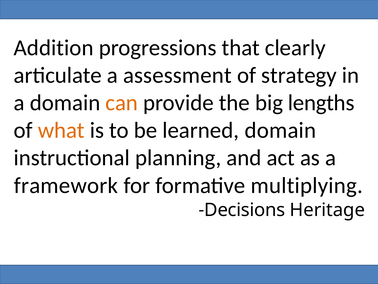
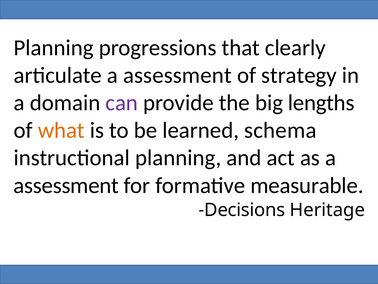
Addition: Addition -> Planning (54, 48)
can colour: orange -> purple (122, 103)
learned domain: domain -> schema (280, 130)
framework: framework -> assessment (66, 185)
multiplying: multiplying -> measurable (307, 185)
